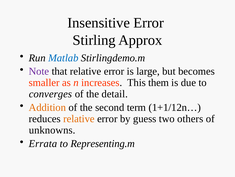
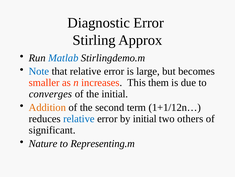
Insensitive: Insensitive -> Diagnostic (99, 23)
Note colour: purple -> blue (39, 71)
the detail: detail -> initial (115, 94)
relative colour: orange -> blue (79, 118)
by guess: guess -> initial (145, 118)
unknowns: unknowns -> significant (52, 130)
Errata: Errata -> Nature (43, 143)
